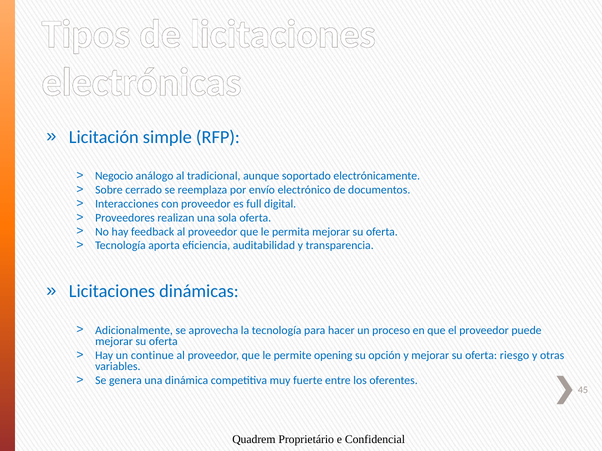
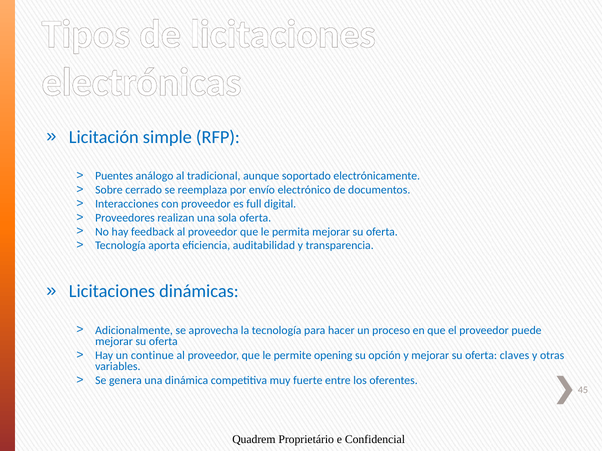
Negocio: Negocio -> Puentes (114, 176)
riesgo: riesgo -> claves (515, 356)
